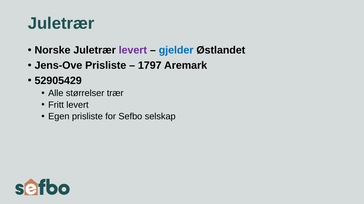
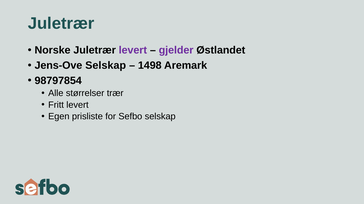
gjelder colour: blue -> purple (176, 50)
Jens-Ove Prisliste: Prisliste -> Selskap (106, 66)
1797: 1797 -> 1498 (150, 66)
52905429: 52905429 -> 98797854 (58, 81)
